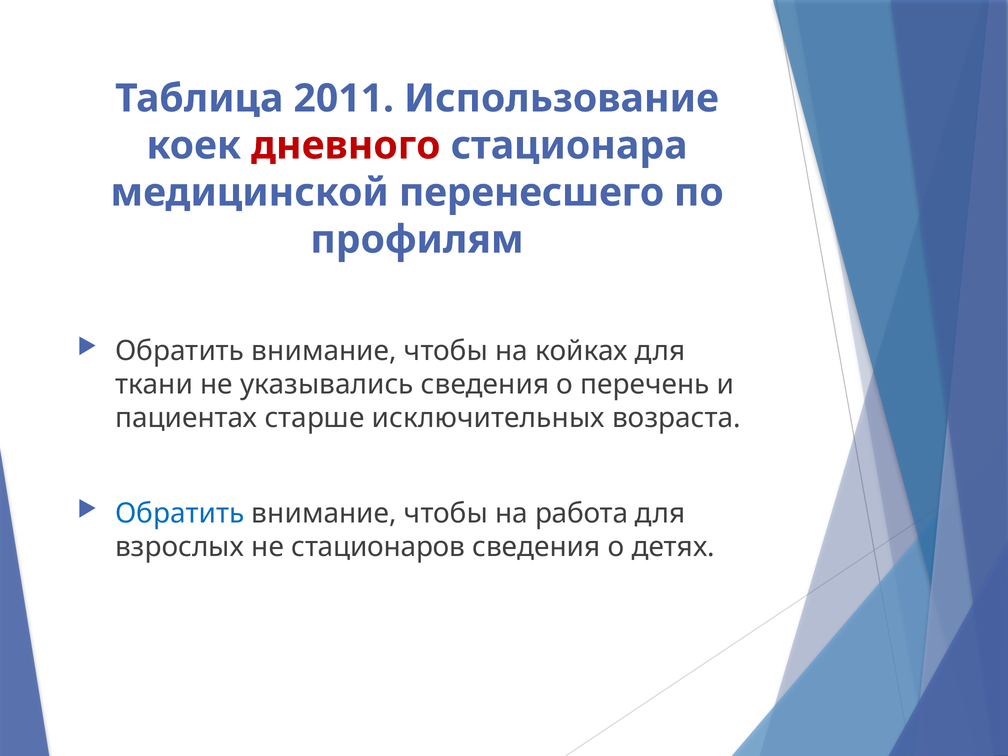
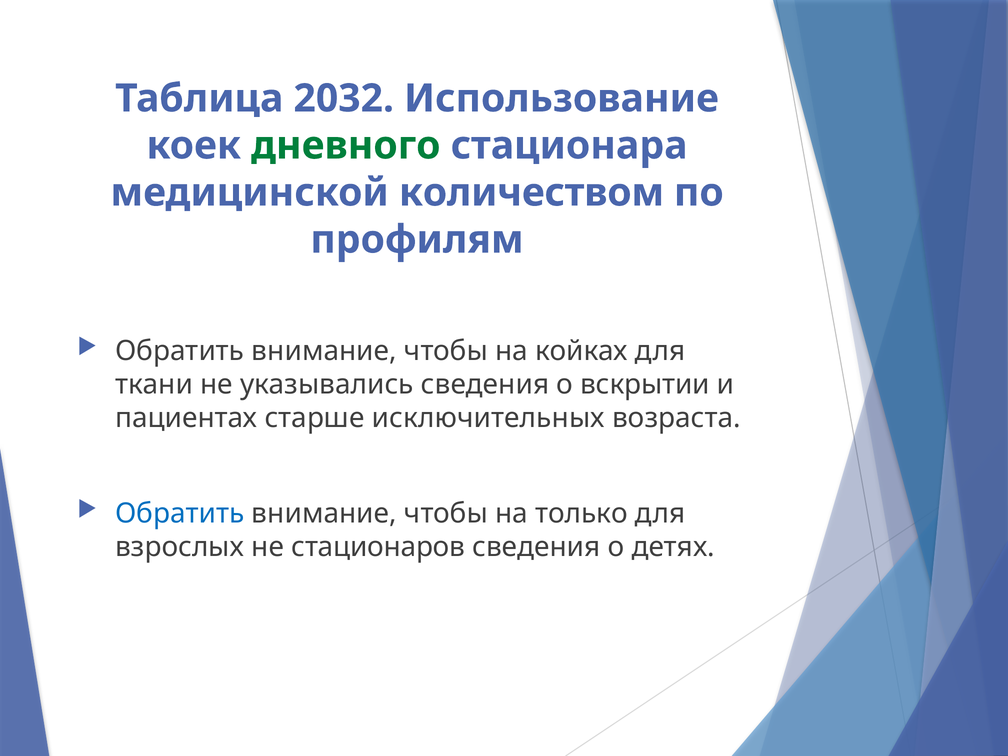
2011: 2011 -> 2032 (344, 98)
дневного colour: red -> green (346, 146)
перенесшего: перенесшего -> количеством (532, 193)
перечень: перечень -> вскрытии (645, 385)
работа: работа -> только (582, 513)
